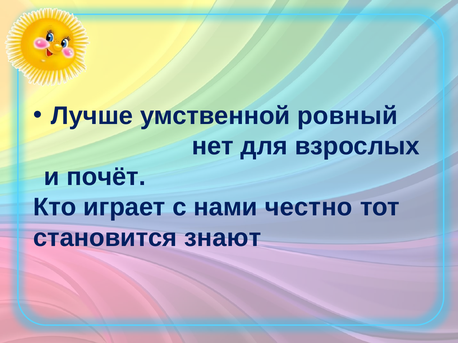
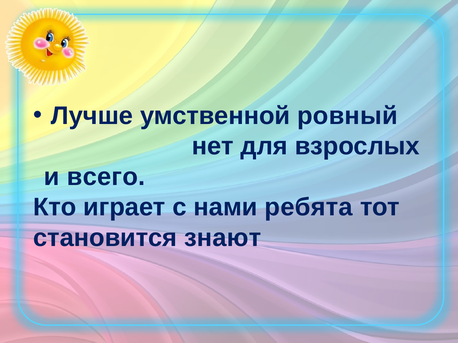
почёт: почёт -> всего (106, 177)
честно: честно -> ребята (309, 207)
